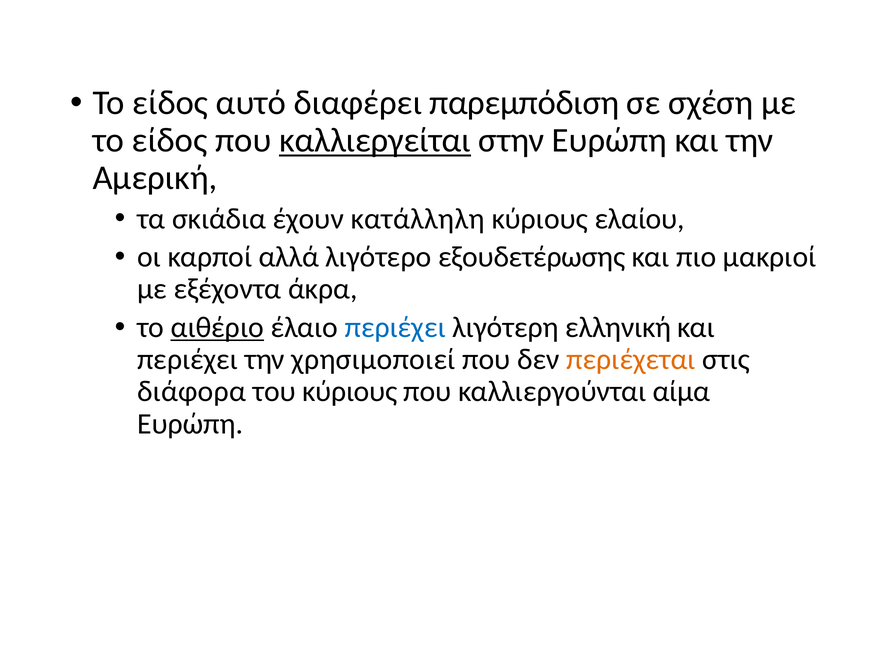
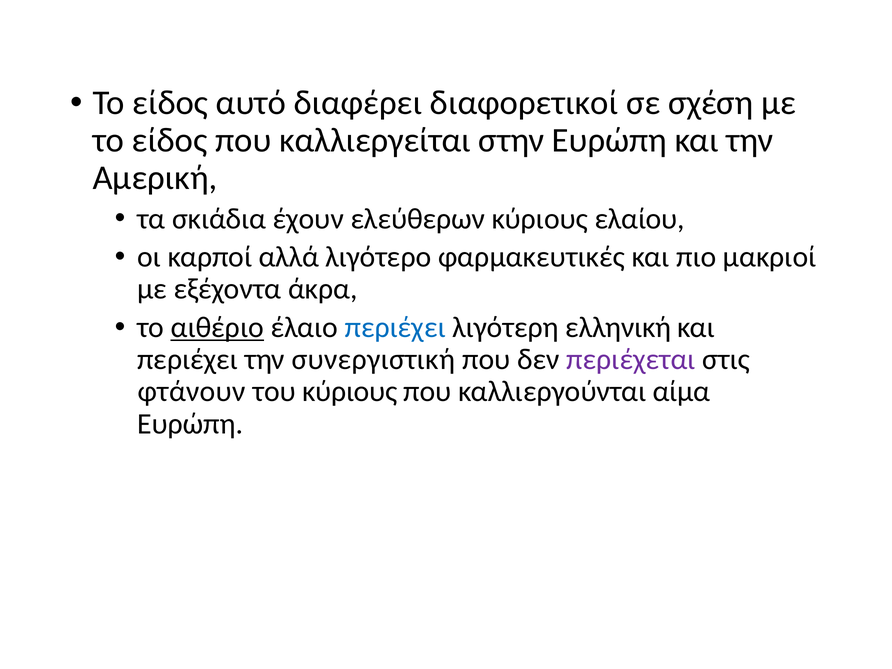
παρεμπόδιση: παρεμπόδιση -> διαφορετικοί (524, 103)
καλλιεργείται underline: present -> none (375, 140)
κατάλληλη: κατάλληλη -> ελεύθερων (418, 219)
εξουδετέρωσης: εξουδετέρωσης -> φαρμακευτικές (532, 257)
χρησιμοποιεί: χρησιμοποιεί -> συνεργιστική (373, 360)
περιέχεται colour: orange -> purple (631, 360)
διάφορα: διάφορα -> φτάνουν (192, 392)
